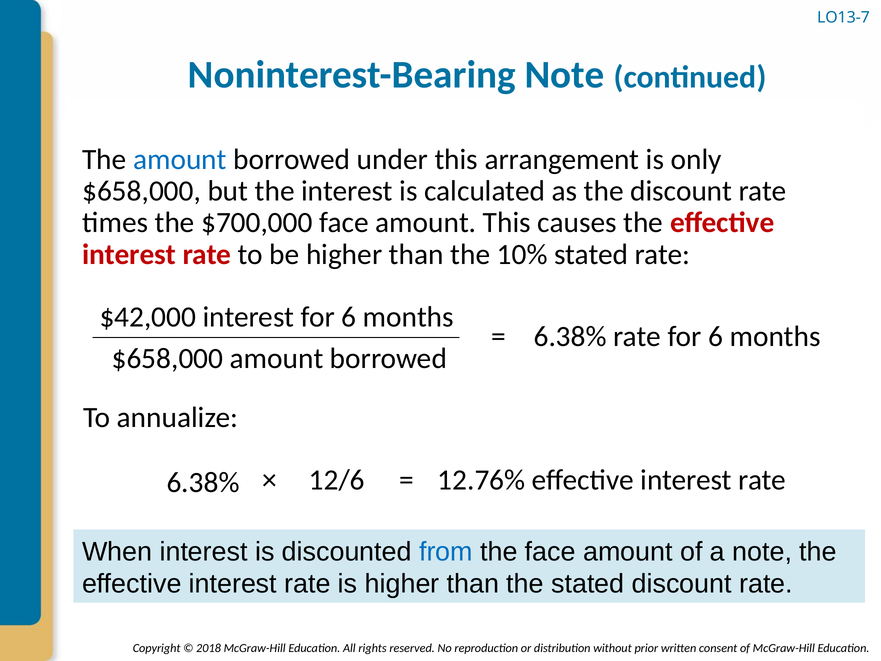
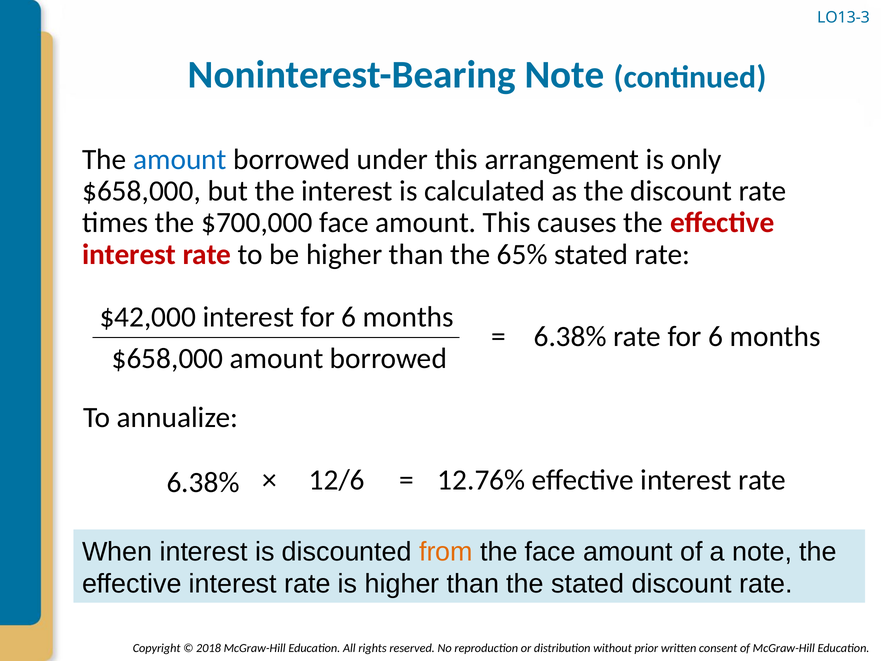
LO13-7: LO13-7 -> LO13-3 (843, 17)
10%: 10% -> 65% (522, 254)
from colour: blue -> orange (446, 552)
